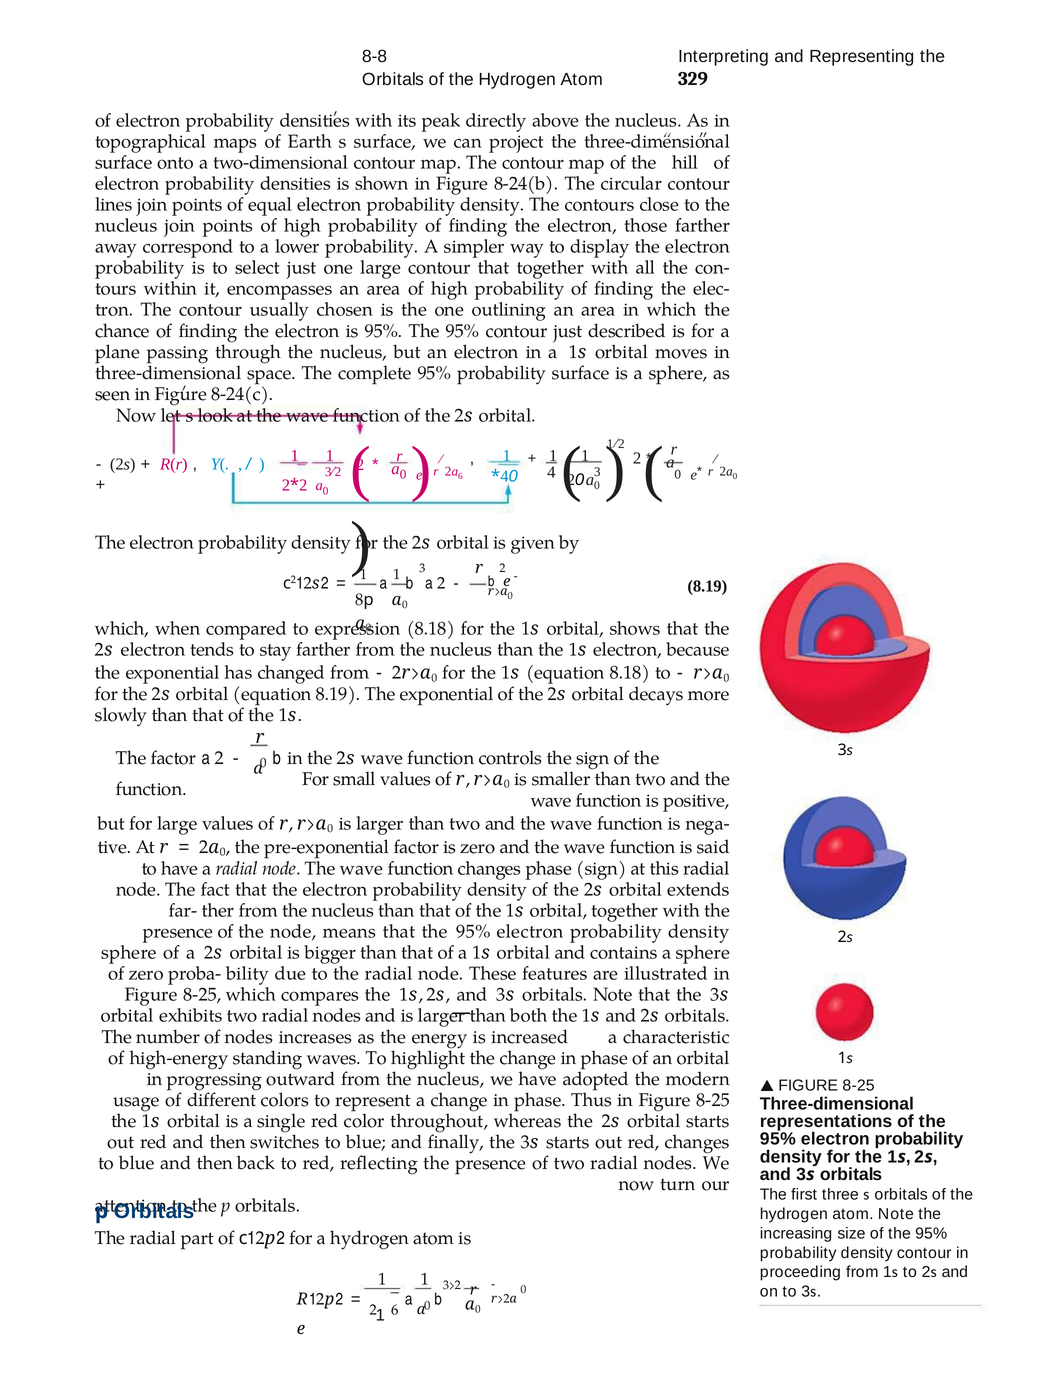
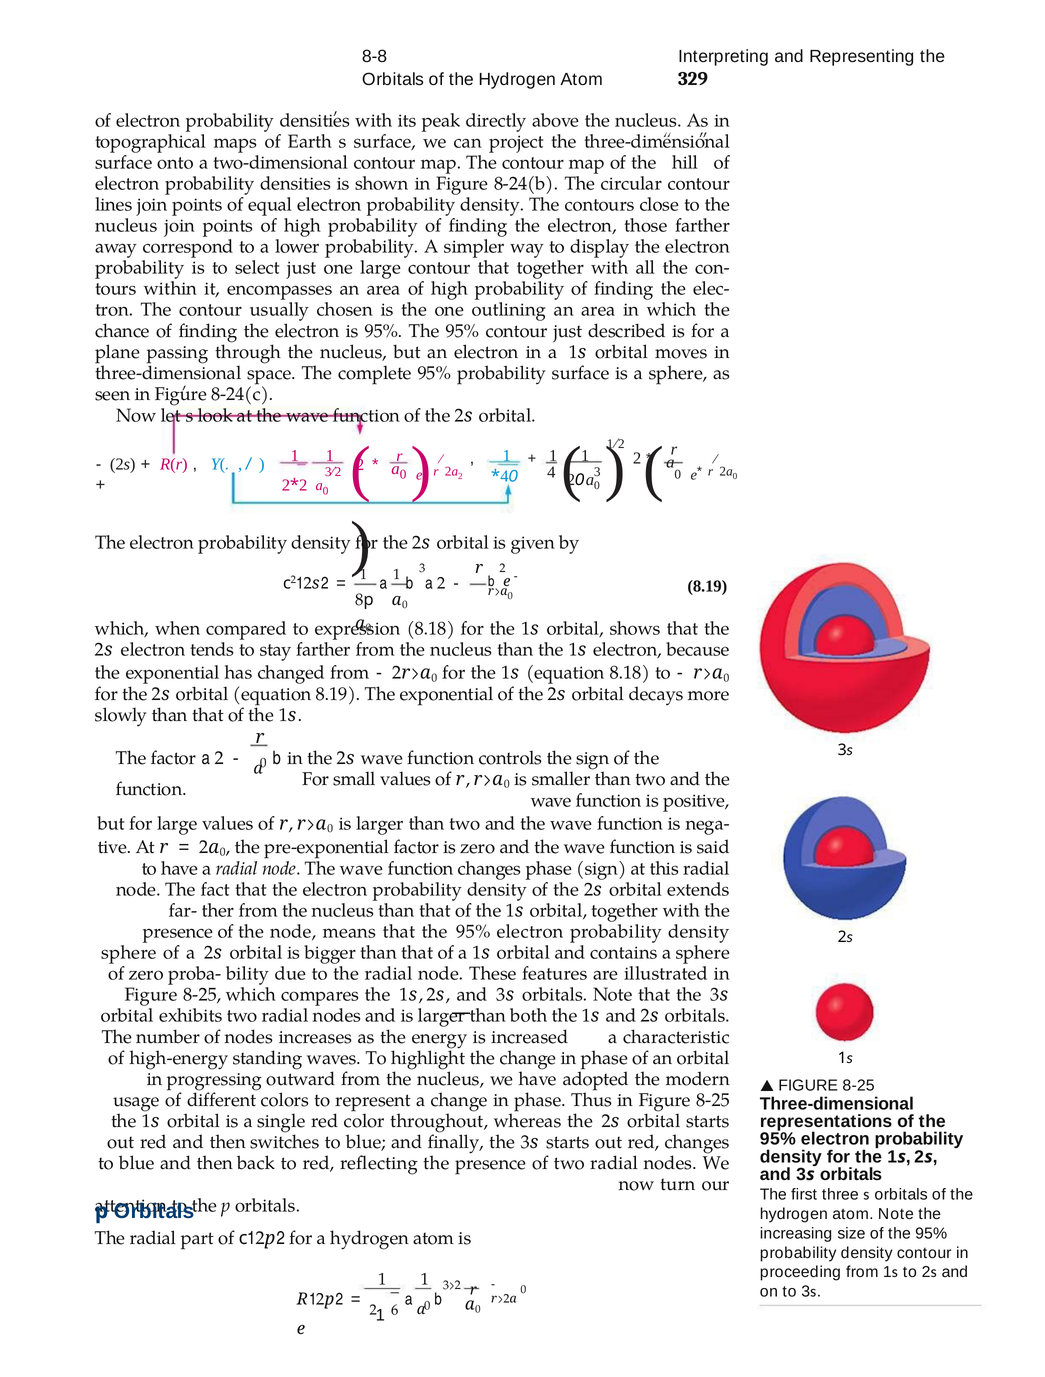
6: 6 -> 2 (460, 477)
